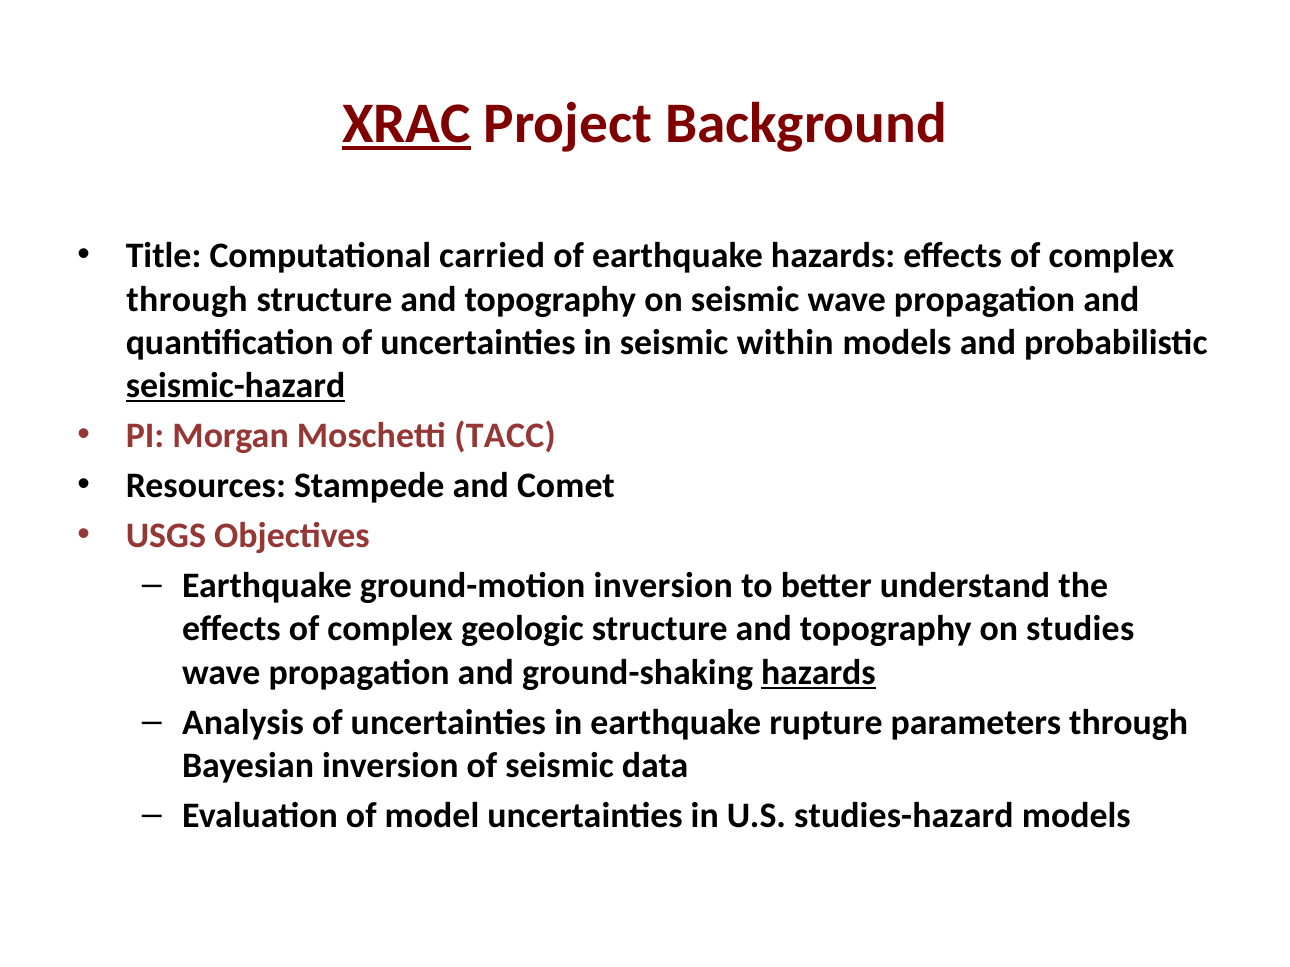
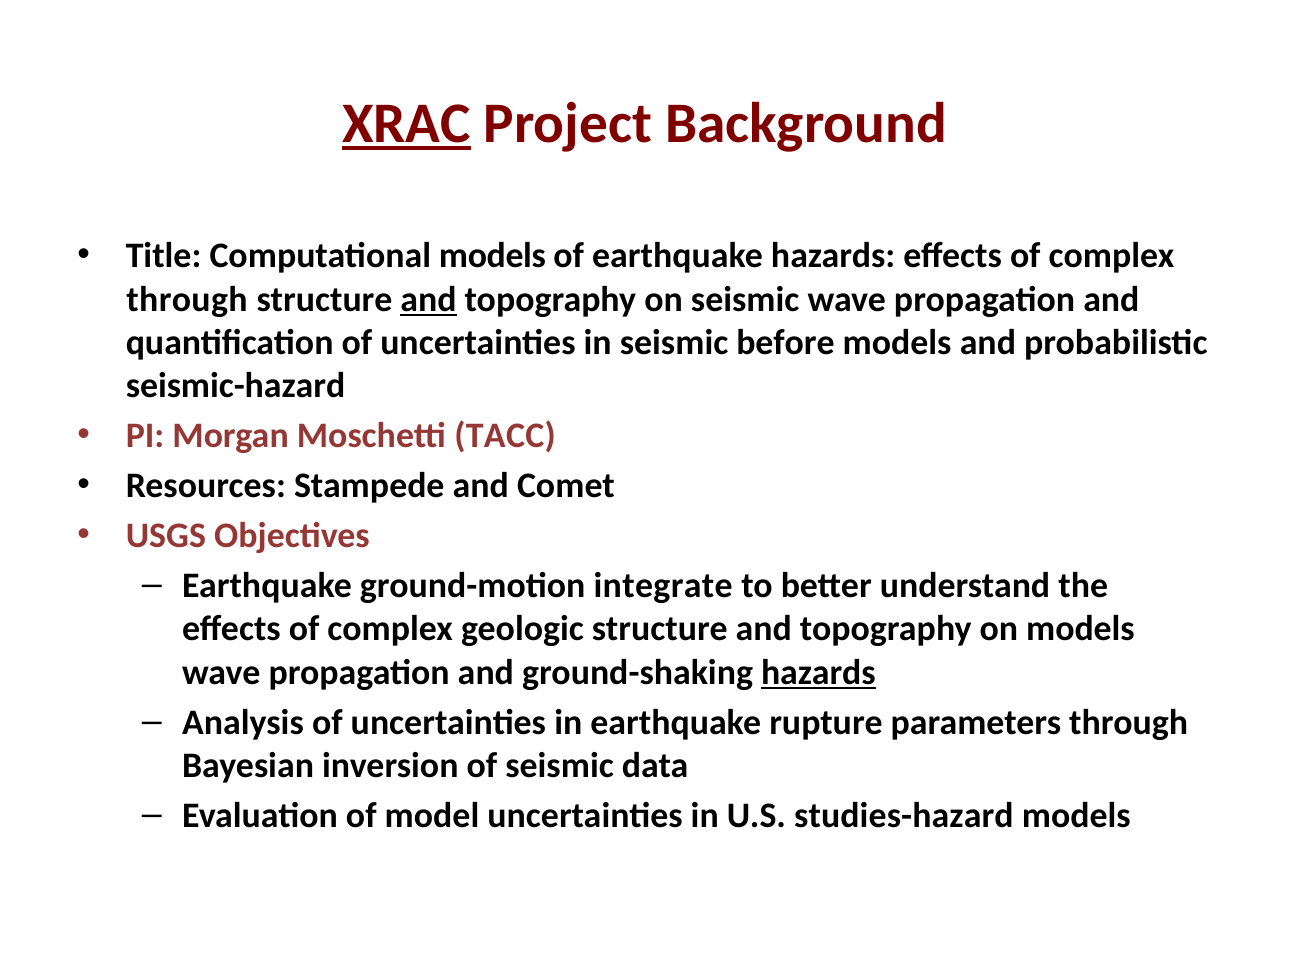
Computational carried: carried -> models (492, 256)
and underline: none -> present (429, 299)
within: within -> before (785, 342)
seismic-hazard underline: present -> none (236, 385)
ground-motion inversion: inversion -> integrate (663, 586)
on studies: studies -> models (1080, 629)
